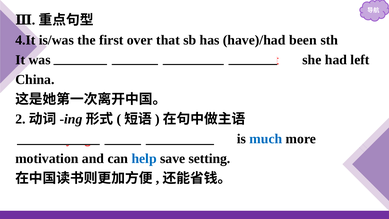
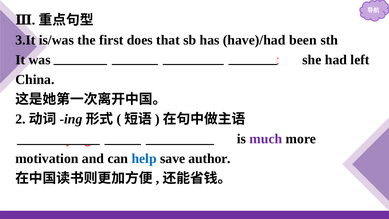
4.It: 4.It -> 3.It (25, 40)
over: over -> does (140, 40)
much colour: blue -> purple (266, 139)
setting: setting -> author (210, 159)
